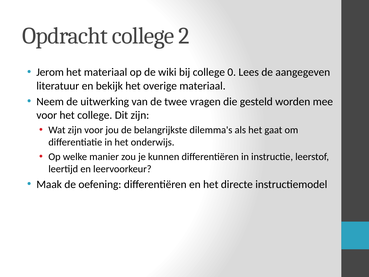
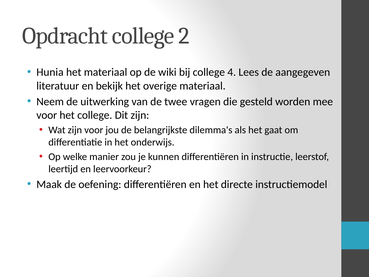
Jerom: Jerom -> Hunia (50, 72)
0: 0 -> 4 (232, 72)
